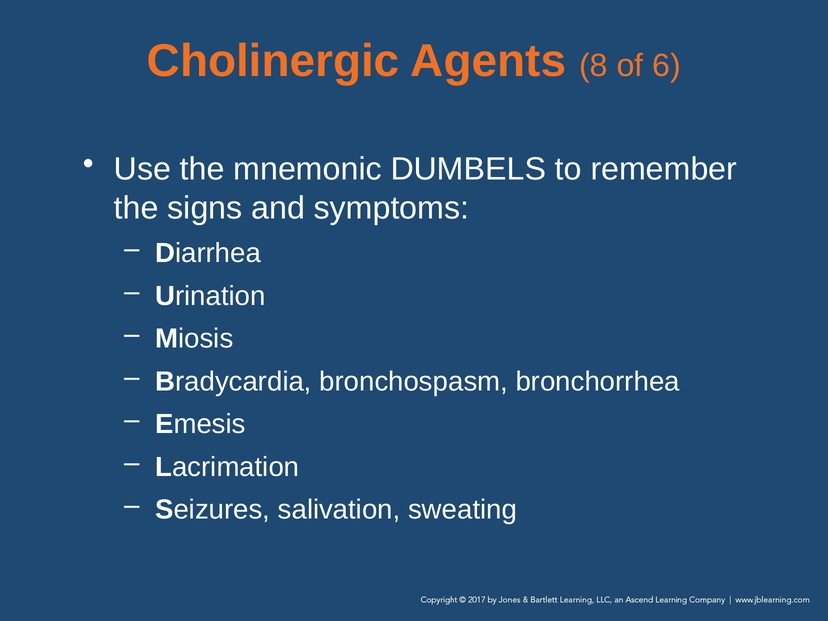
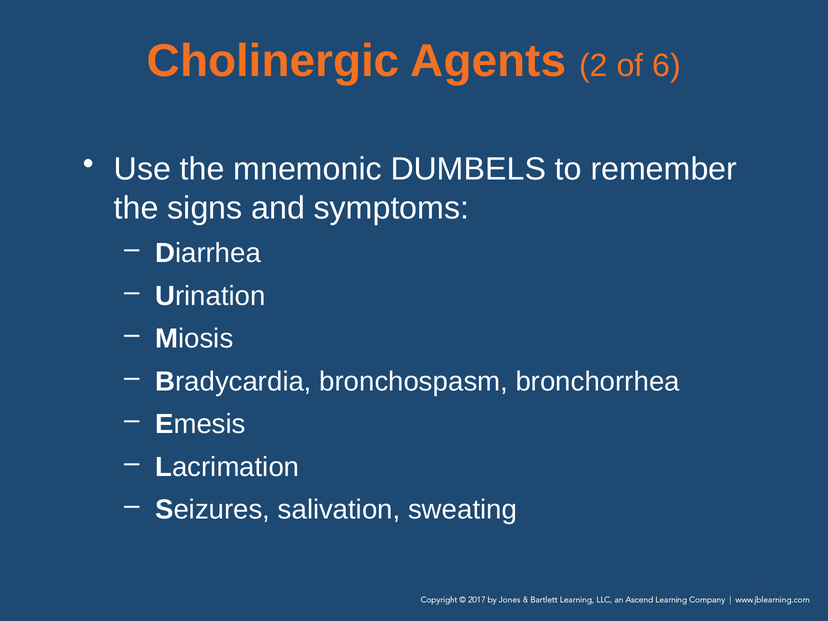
8: 8 -> 2 (593, 66)
